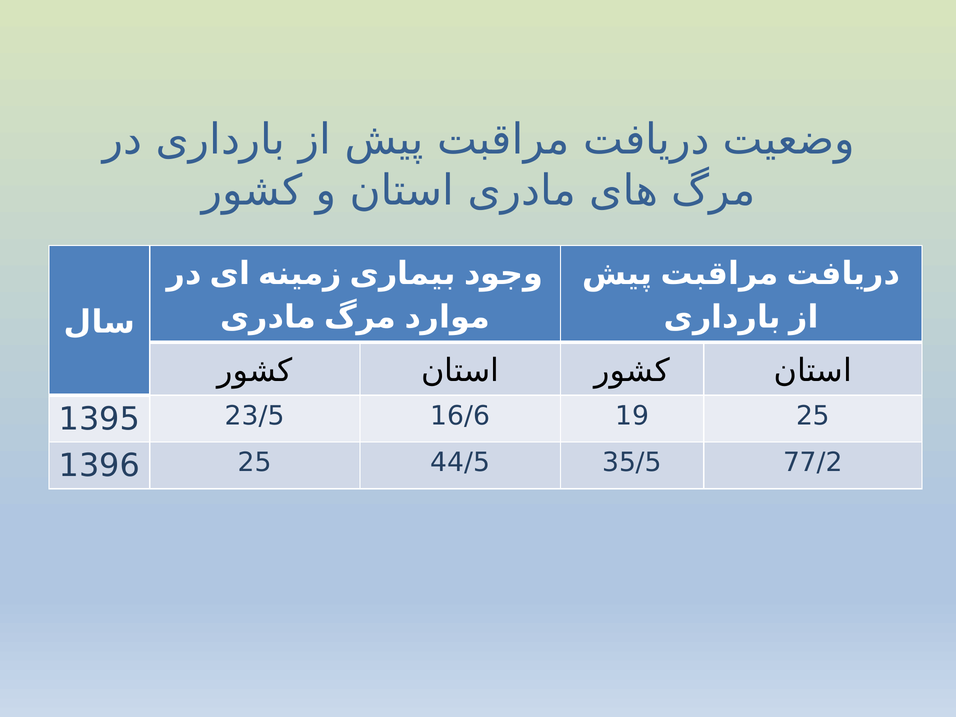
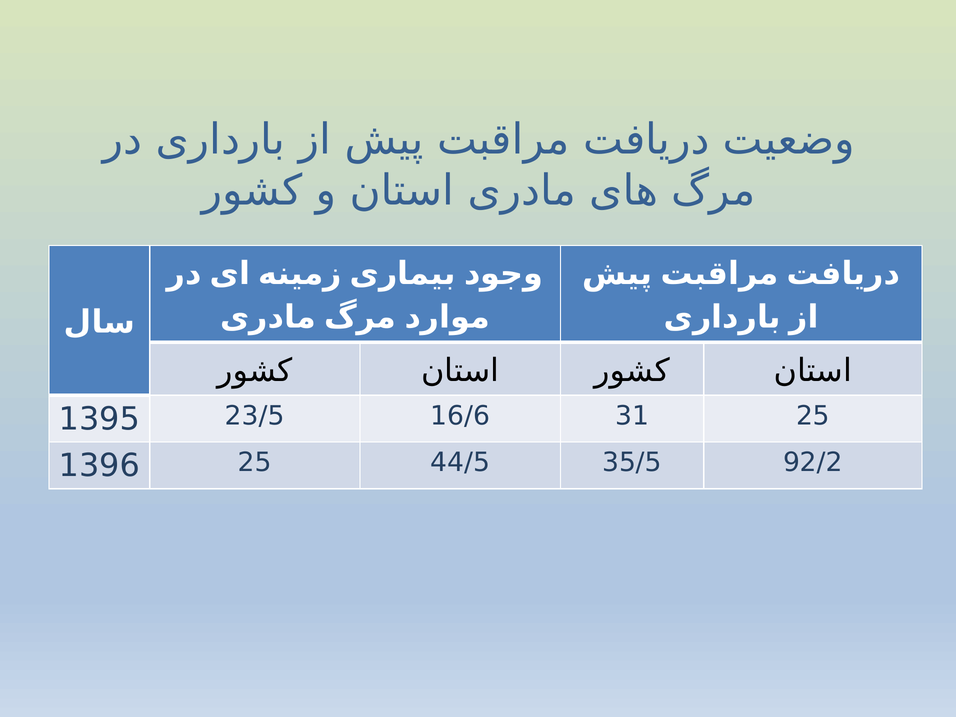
19: 19 -> 31 (632, 416)
77/2: 77/2 -> 92/2 (813, 463)
